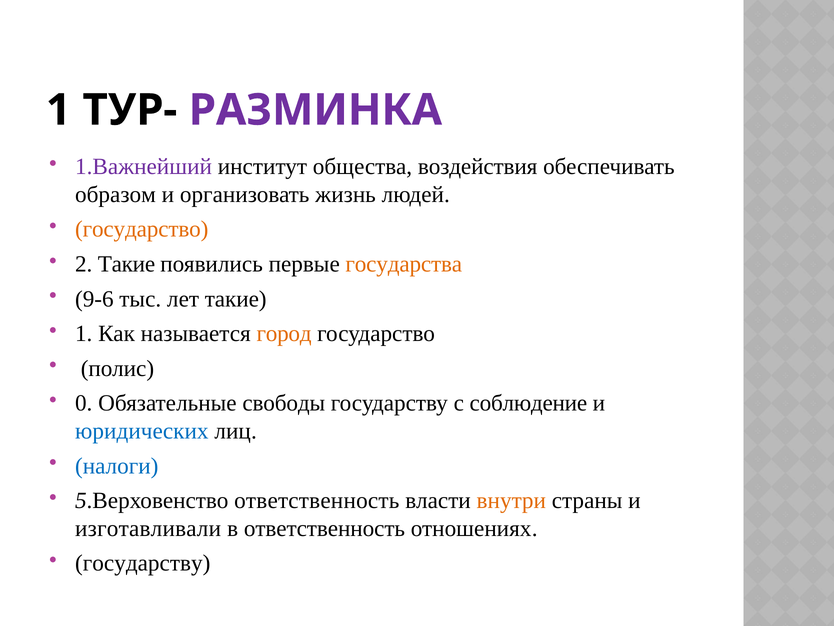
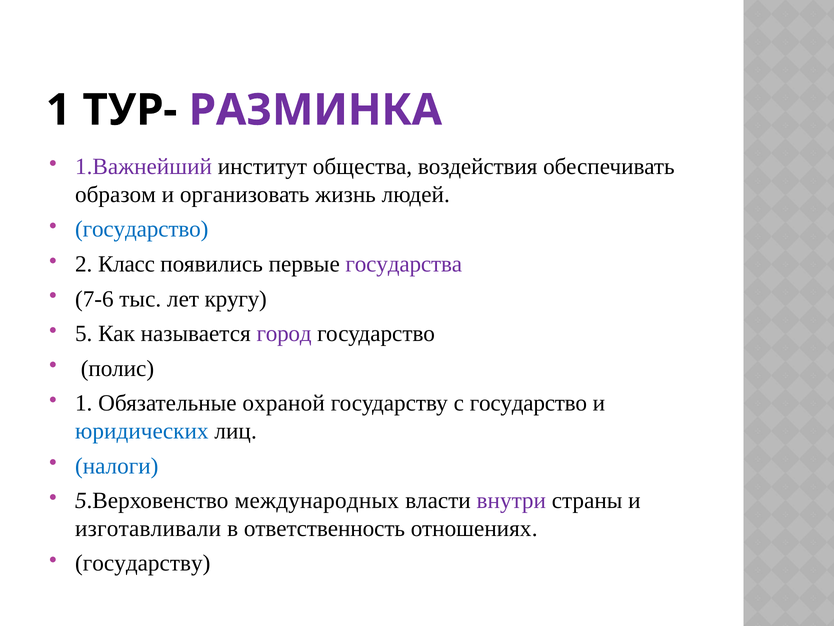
государство colour: orange -> blue (142, 229)
2 Такие: Такие -> Класс (126, 264)
государства colour: orange -> purple (404, 264)
9-6: 9-6 -> 7-6 (94, 299)
лет такие: такие -> кругу (236, 299)
1: 1 -> 5 (84, 333)
город colour: orange -> purple (284, 333)
0: 0 -> 1 (84, 403)
свободы: свободы -> охраной (284, 403)
с соблюдение: соблюдение -> государство (528, 403)
5.Верховенство ответственность: ответственность -> международных (317, 500)
внутри colour: orange -> purple (511, 500)
